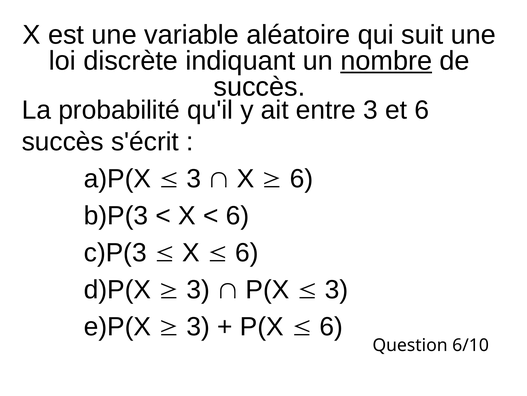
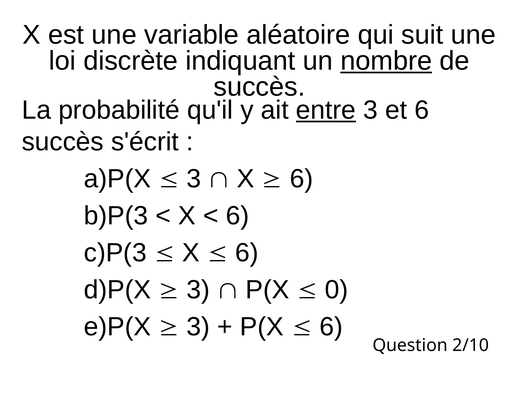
entre underline: none -> present (326, 110)
3: 3 -> 0 (337, 289)
6/10: 6/10 -> 2/10 (471, 345)
